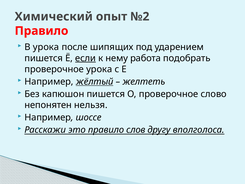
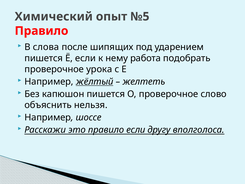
№2: №2 -> №5 (140, 17)
В урока: урока -> слова (46, 47)
если underline: present -> none (86, 58)
непонятен: непонятен -> объяснить (48, 105)
правило слов: слов -> если (136, 130)
